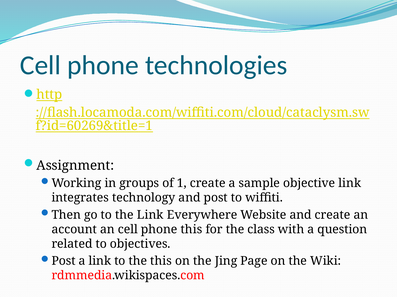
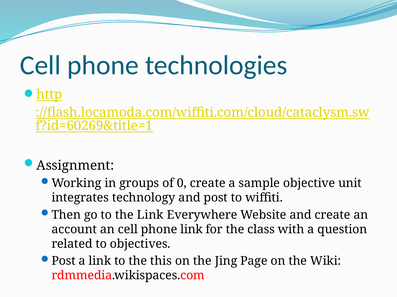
1: 1 -> 0 (182, 184)
objective link: link -> unit (350, 184)
phone this: this -> link (192, 230)
